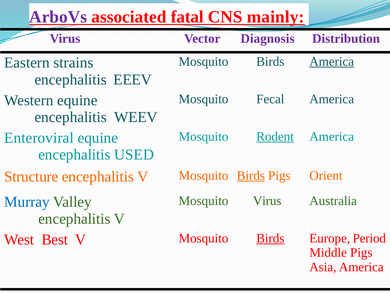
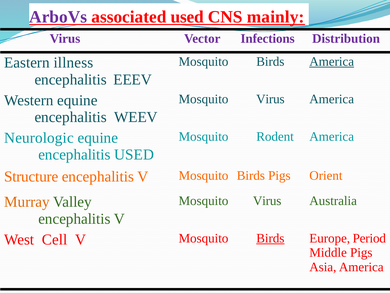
associated fatal: fatal -> used (187, 17)
Diagnosis: Diagnosis -> Infections (268, 38)
strains: strains -> illness (73, 63)
Fecal: Fecal -> Virus (270, 99)
Rodent underline: present -> none (275, 136)
Enteroviral: Enteroviral -> Neurologic (39, 138)
Birds underline: present -> none (251, 175)
Murray colour: blue -> orange (27, 202)
Best: Best -> Cell (55, 239)
